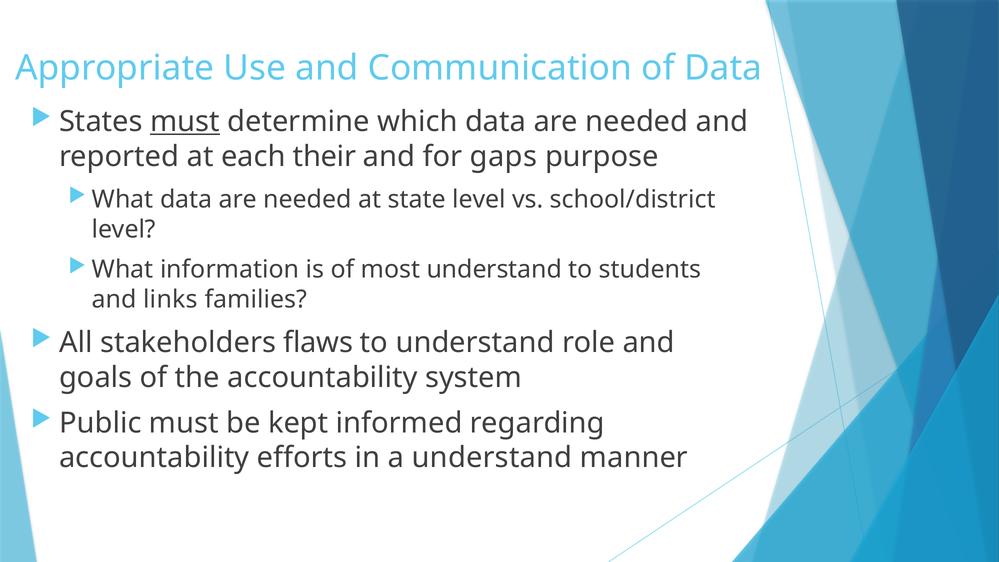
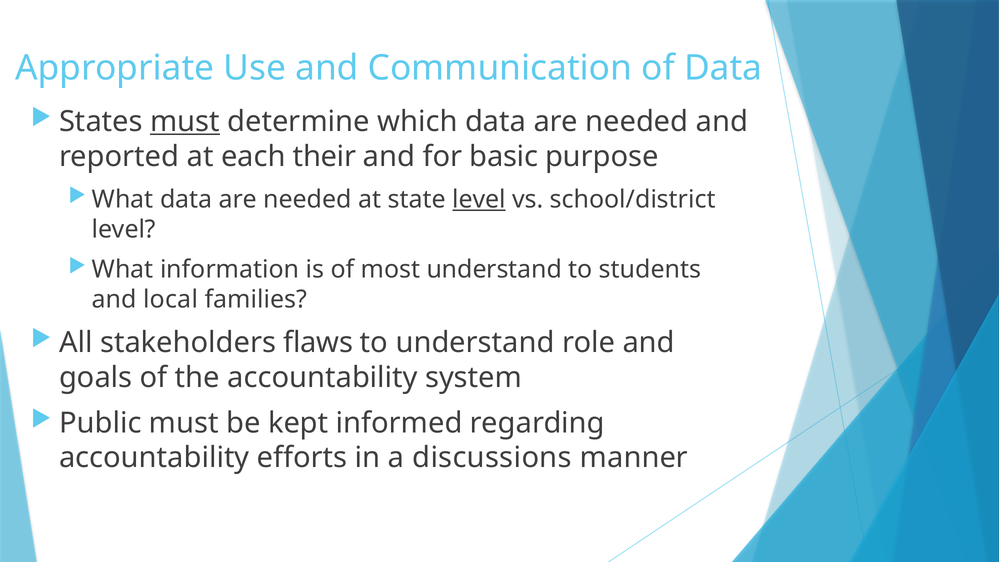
gaps: gaps -> basic (504, 157)
level underline: none -> present (479, 199)
links: links -> local (171, 300)
a understand: understand -> discussions (492, 458)
